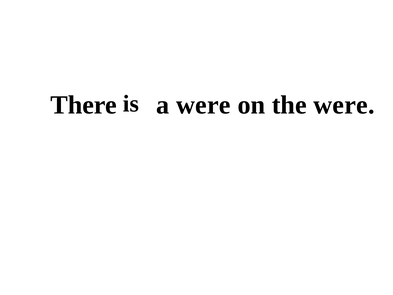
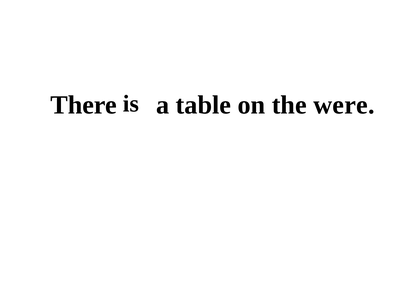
a were: were -> table (203, 105)
